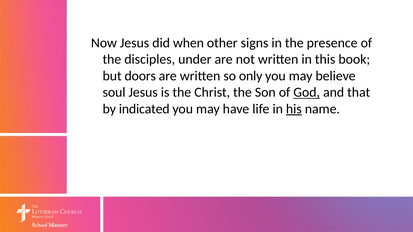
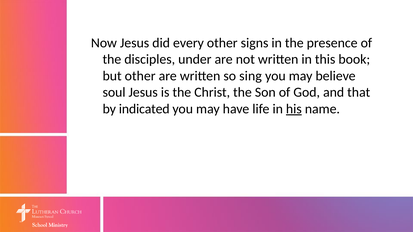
when: when -> every (188, 43)
but doors: doors -> other (140, 76)
only: only -> sing (251, 76)
God underline: present -> none (307, 92)
